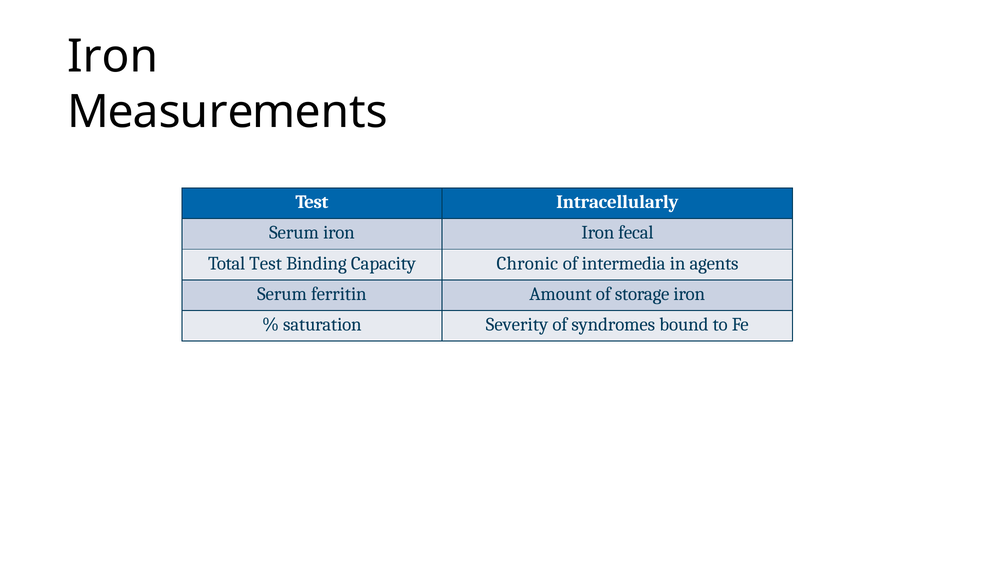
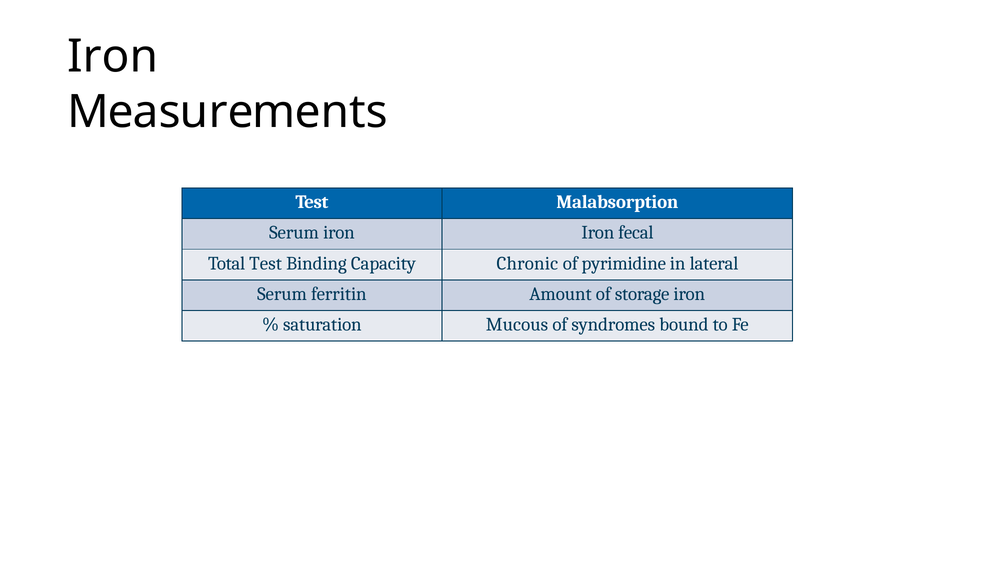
Intracellularly: Intracellularly -> Malabsorption (617, 202)
intermedia: intermedia -> pyrimidine (624, 263)
agents: agents -> lateral (714, 263)
Severity: Severity -> Mucous (517, 325)
